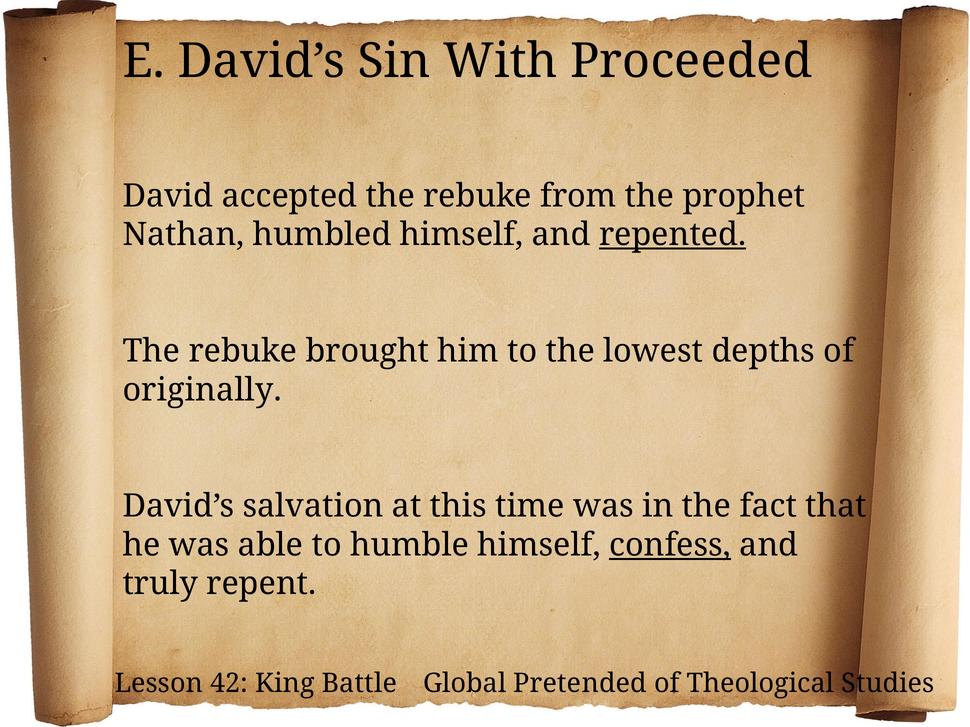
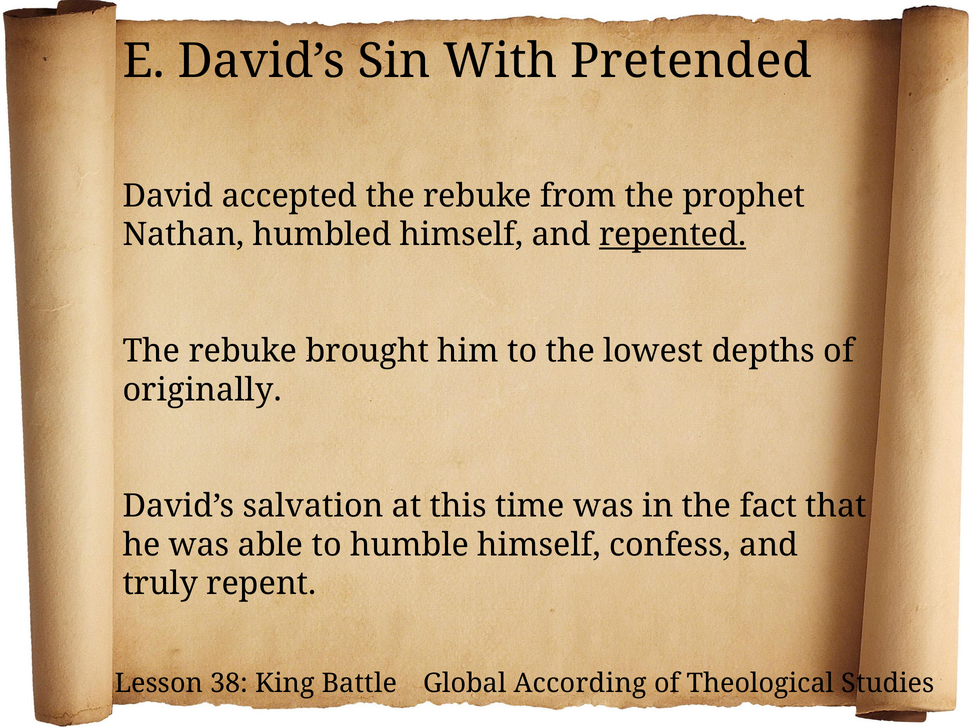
Proceeded: Proceeded -> Pretended (691, 62)
confess underline: present -> none (670, 545)
42: 42 -> 38 (229, 684)
Pretended: Pretended -> According (580, 684)
